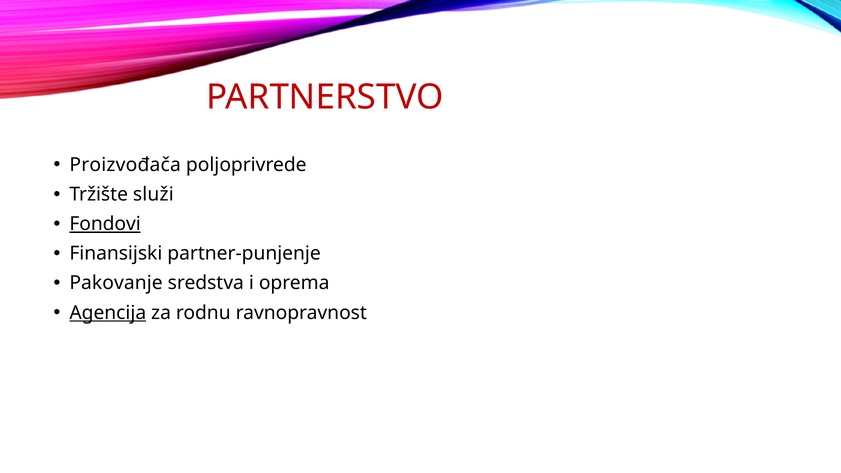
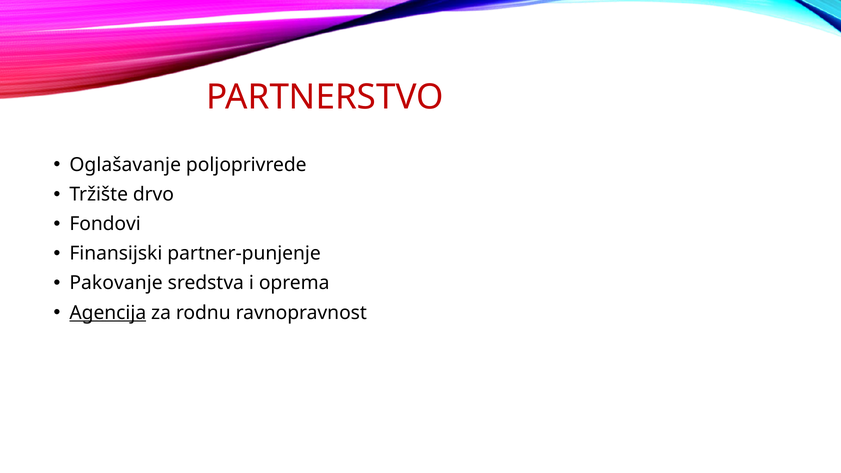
Proizvođača: Proizvođača -> Oglašavanje (125, 165)
služi: služi -> drvo (153, 194)
Fondovi underline: present -> none (105, 224)
